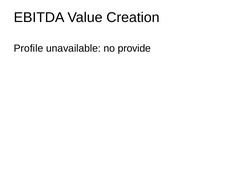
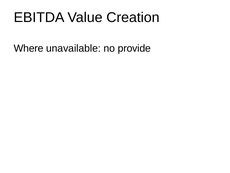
Profile: Profile -> Where (29, 48)
